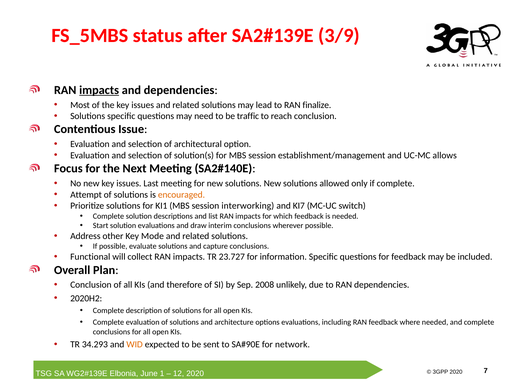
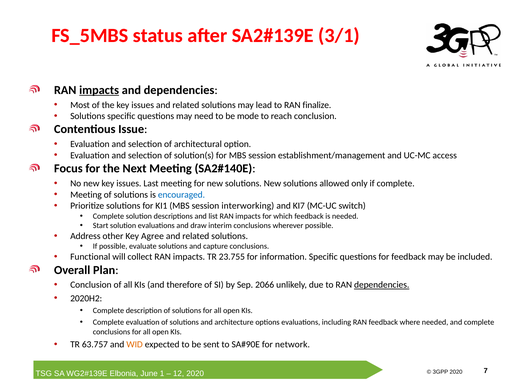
3/9: 3/9 -> 3/1 (339, 35)
traffic: traffic -> mode (248, 116)
allows: allows -> access (445, 156)
Attempt: Attempt -> Meeting (86, 195)
encouraged colour: orange -> blue (181, 195)
Mode: Mode -> Agree (152, 236)
23.727: 23.727 -> 23.755 (232, 257)
2008: 2008 -> 2066 (265, 285)
dependencies underline: none -> present (382, 285)
34.293: 34.293 -> 63.757 (95, 345)
